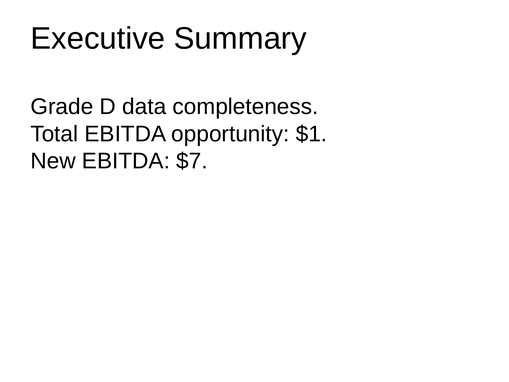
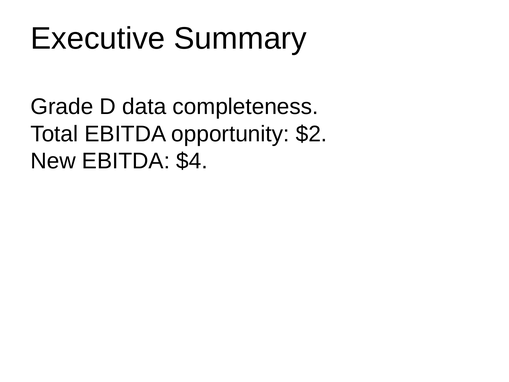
$1: $1 -> $2 (311, 134)
$7: $7 -> $4 (192, 161)
